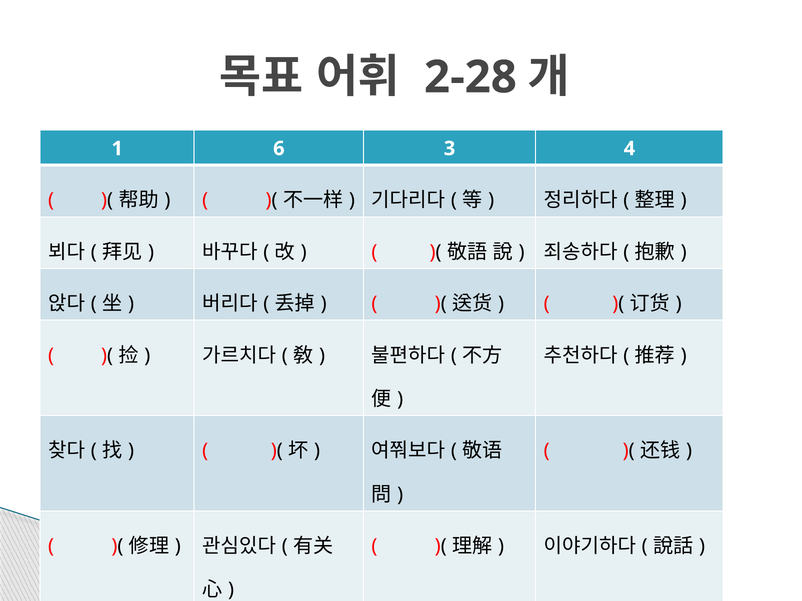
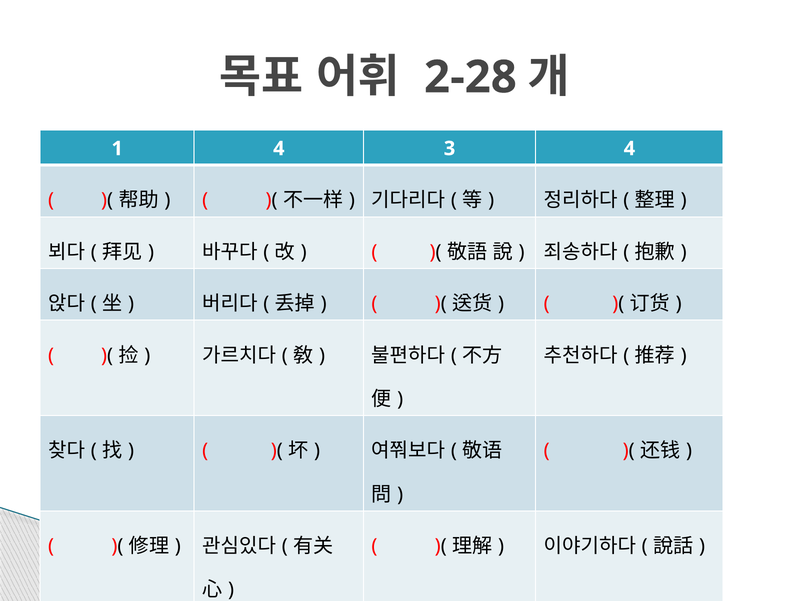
1 6: 6 -> 4 (279, 149)
